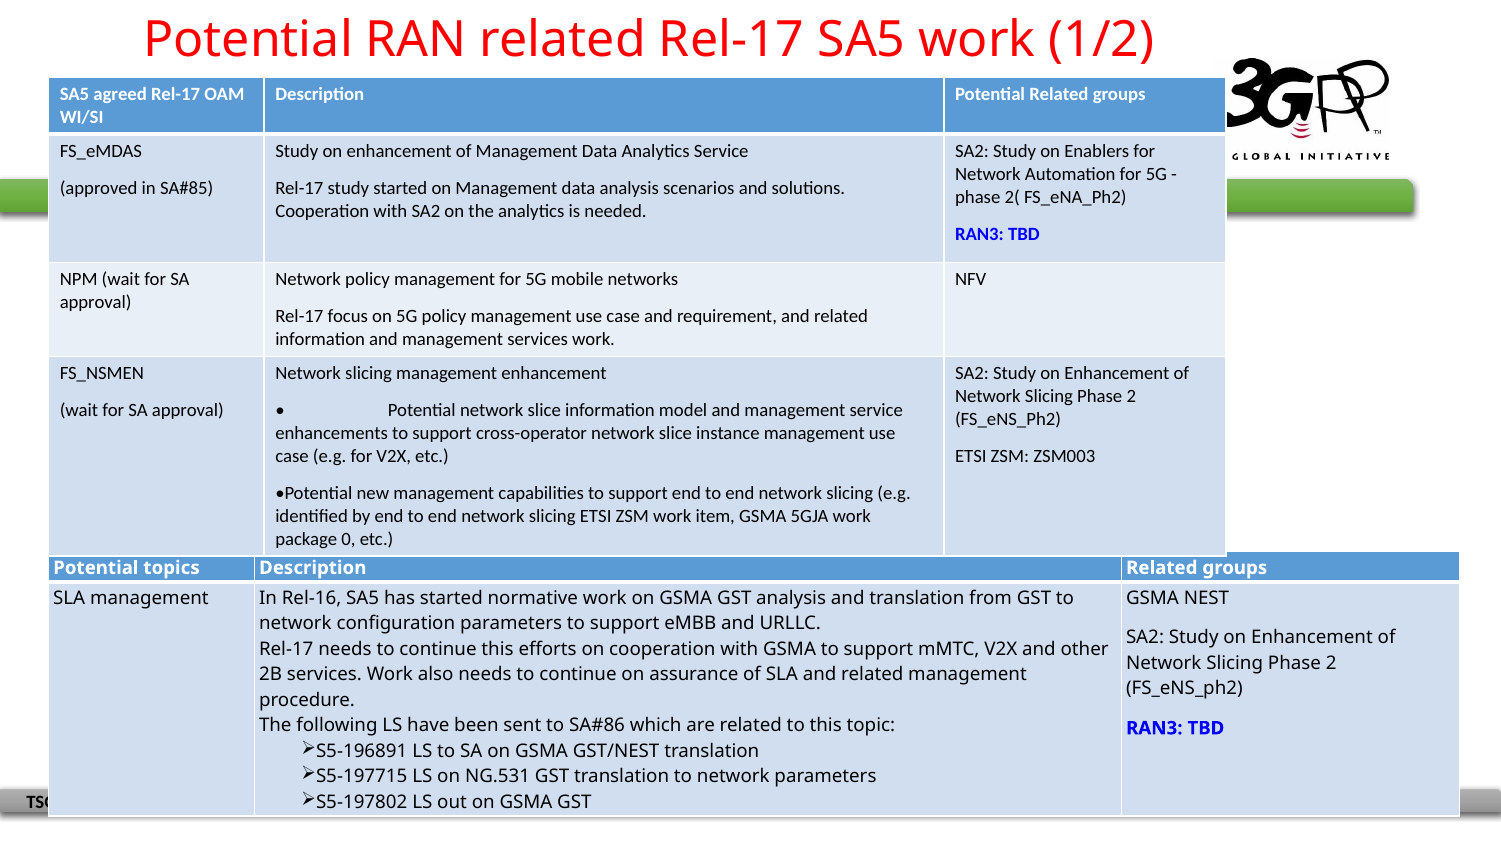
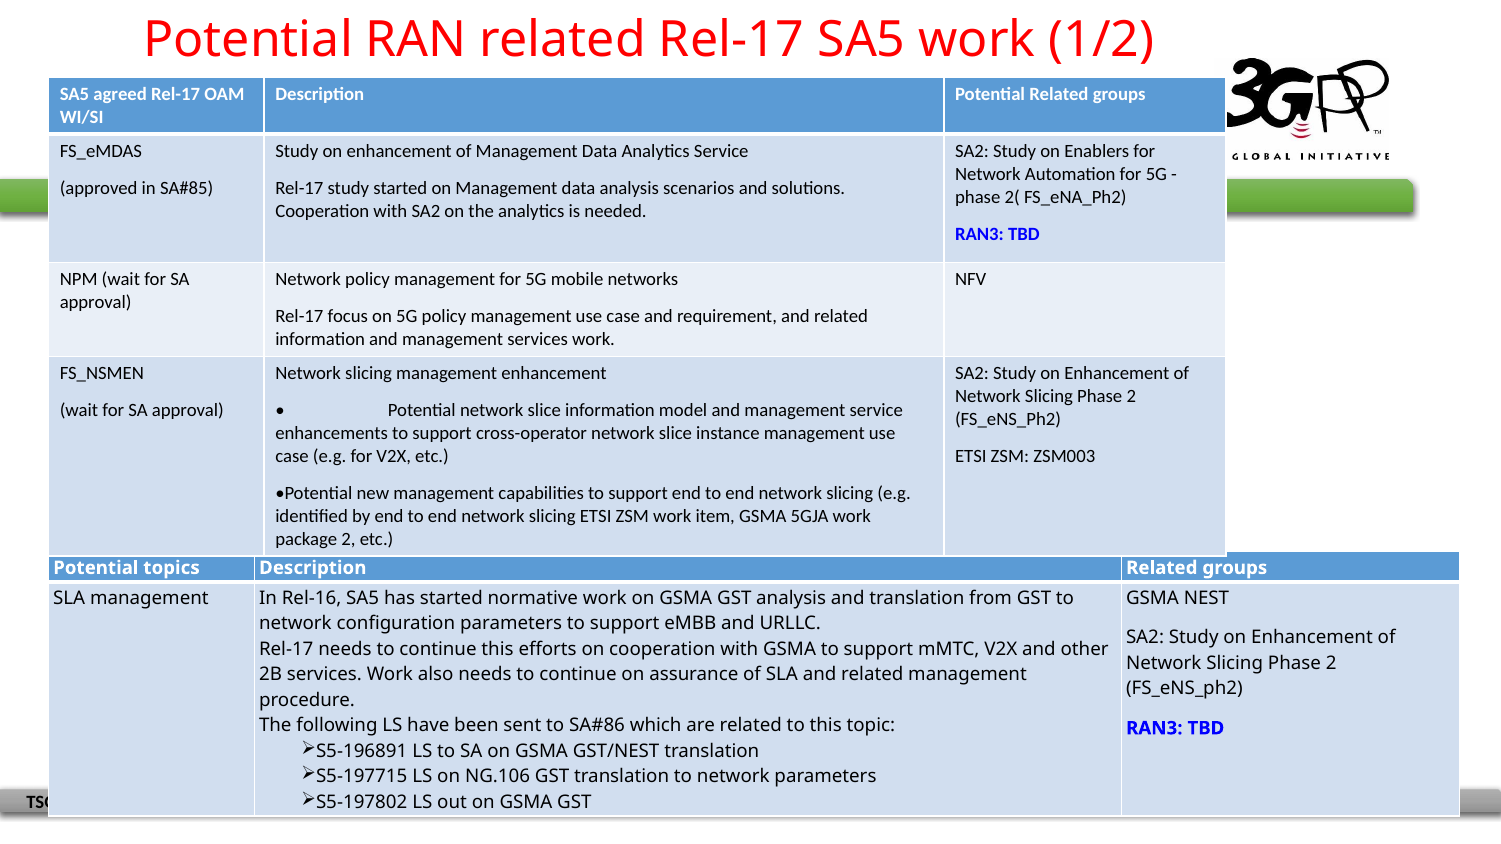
package 0: 0 -> 2 (348, 539)
NG.531: NG.531 -> NG.106 (498, 777)
